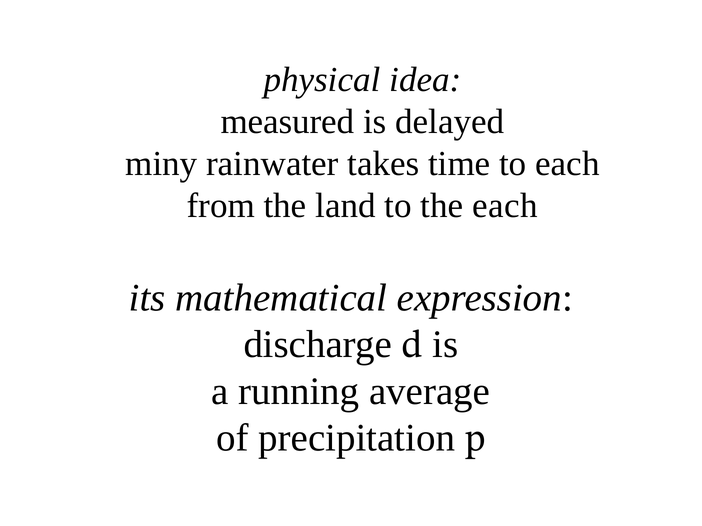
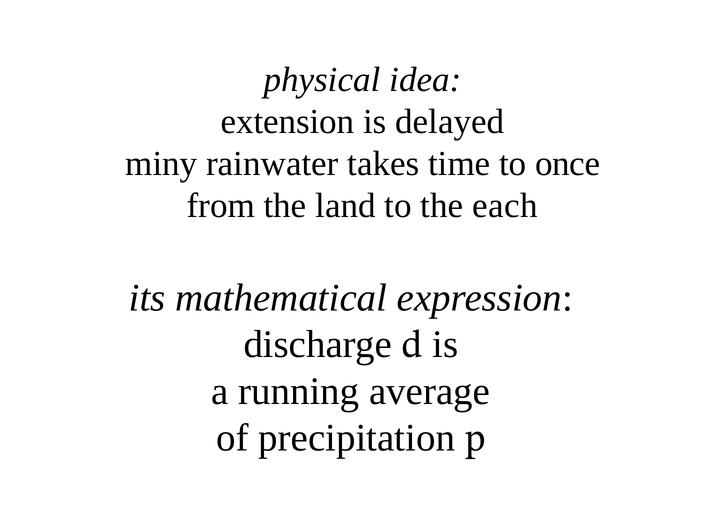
measured: measured -> extension (288, 122)
to each: each -> once (568, 164)
